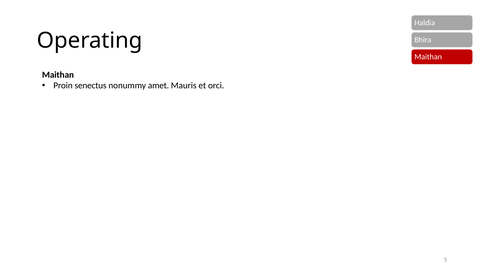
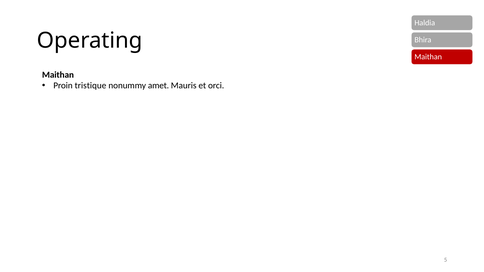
senectus: senectus -> tristique (91, 86)
